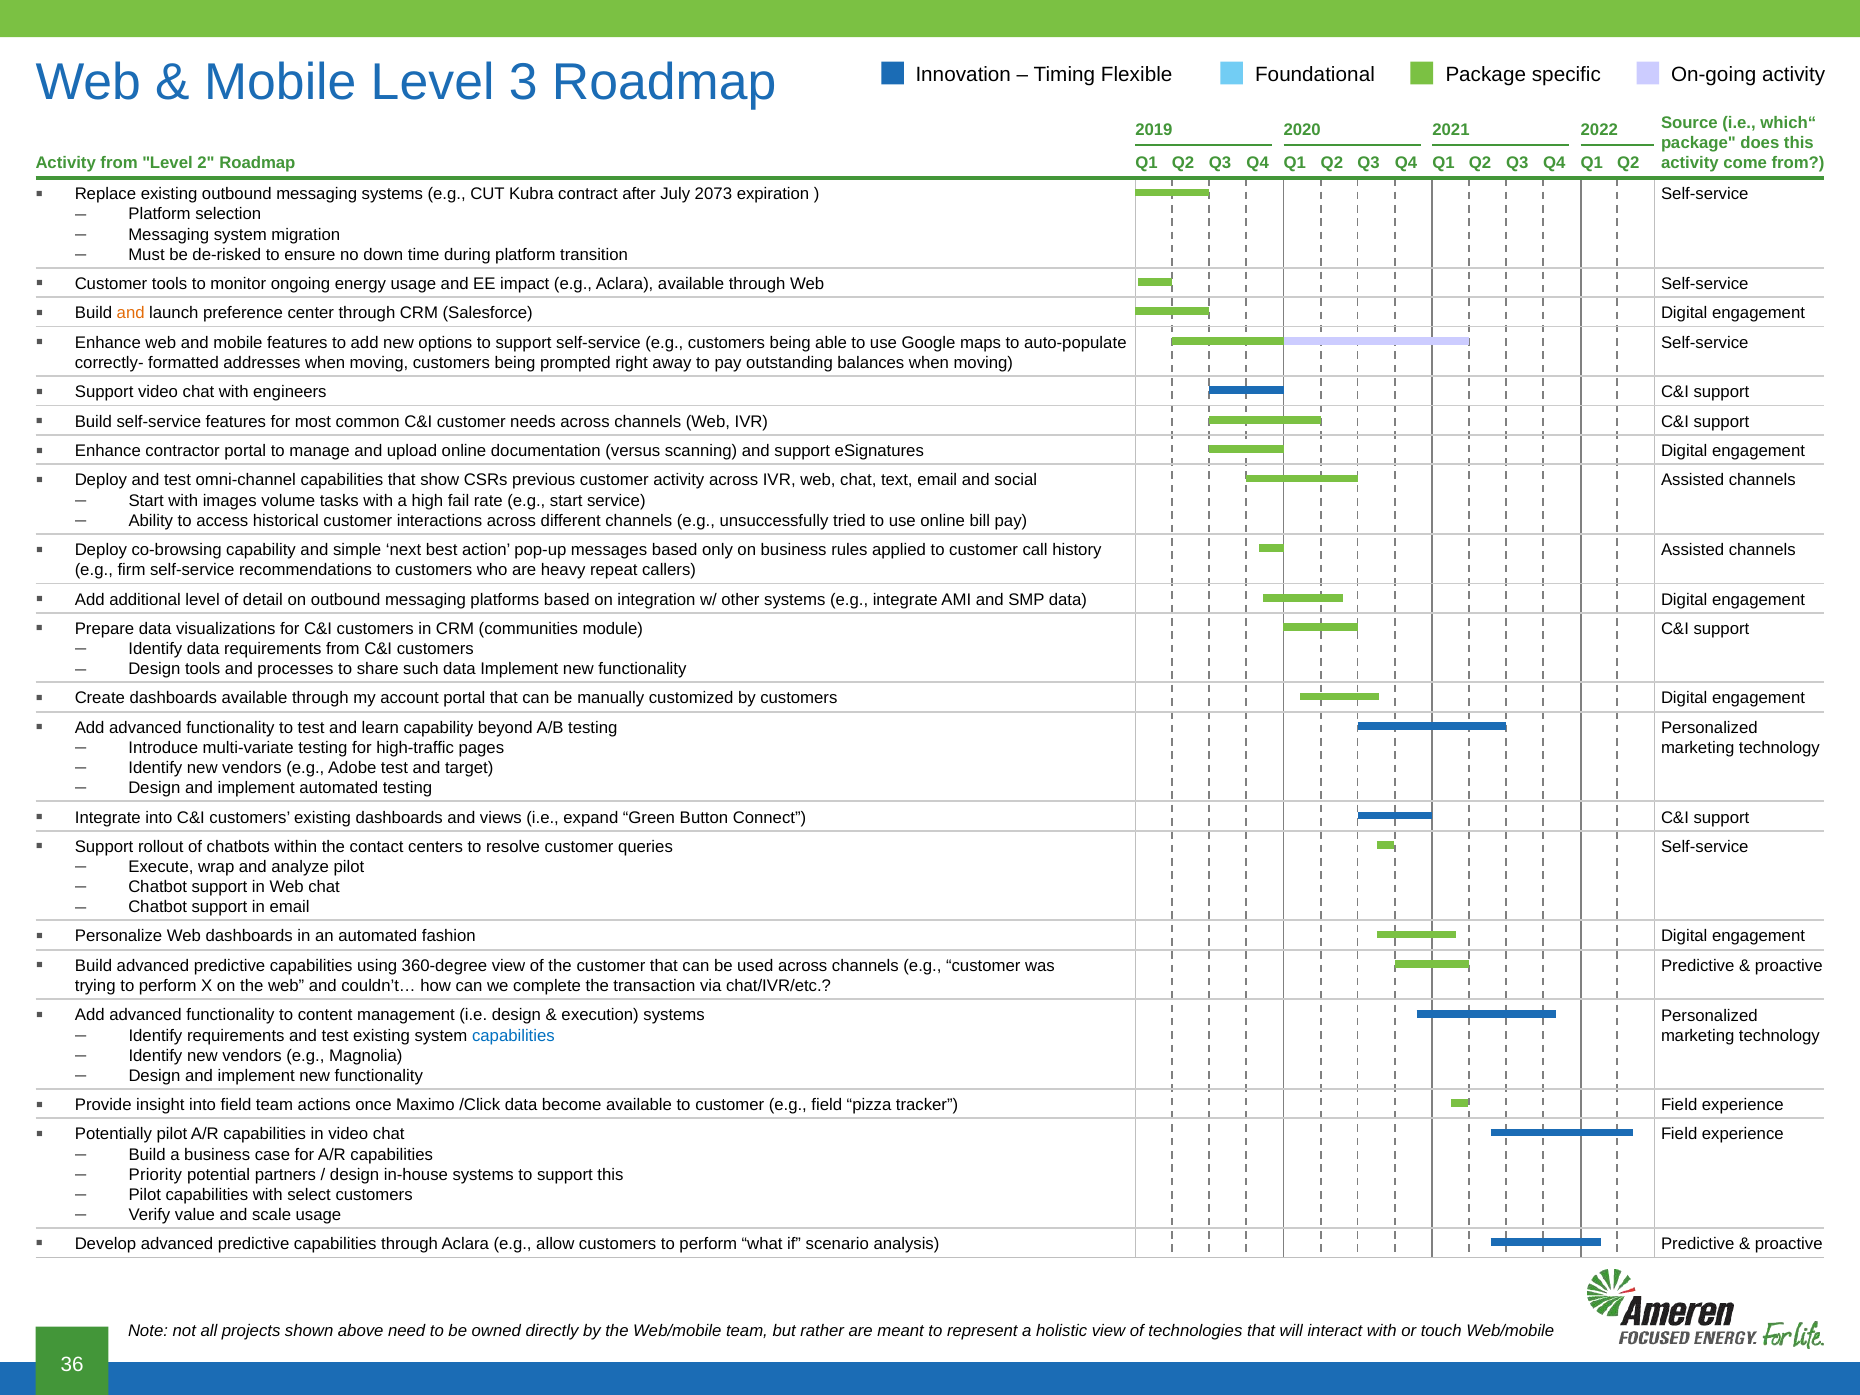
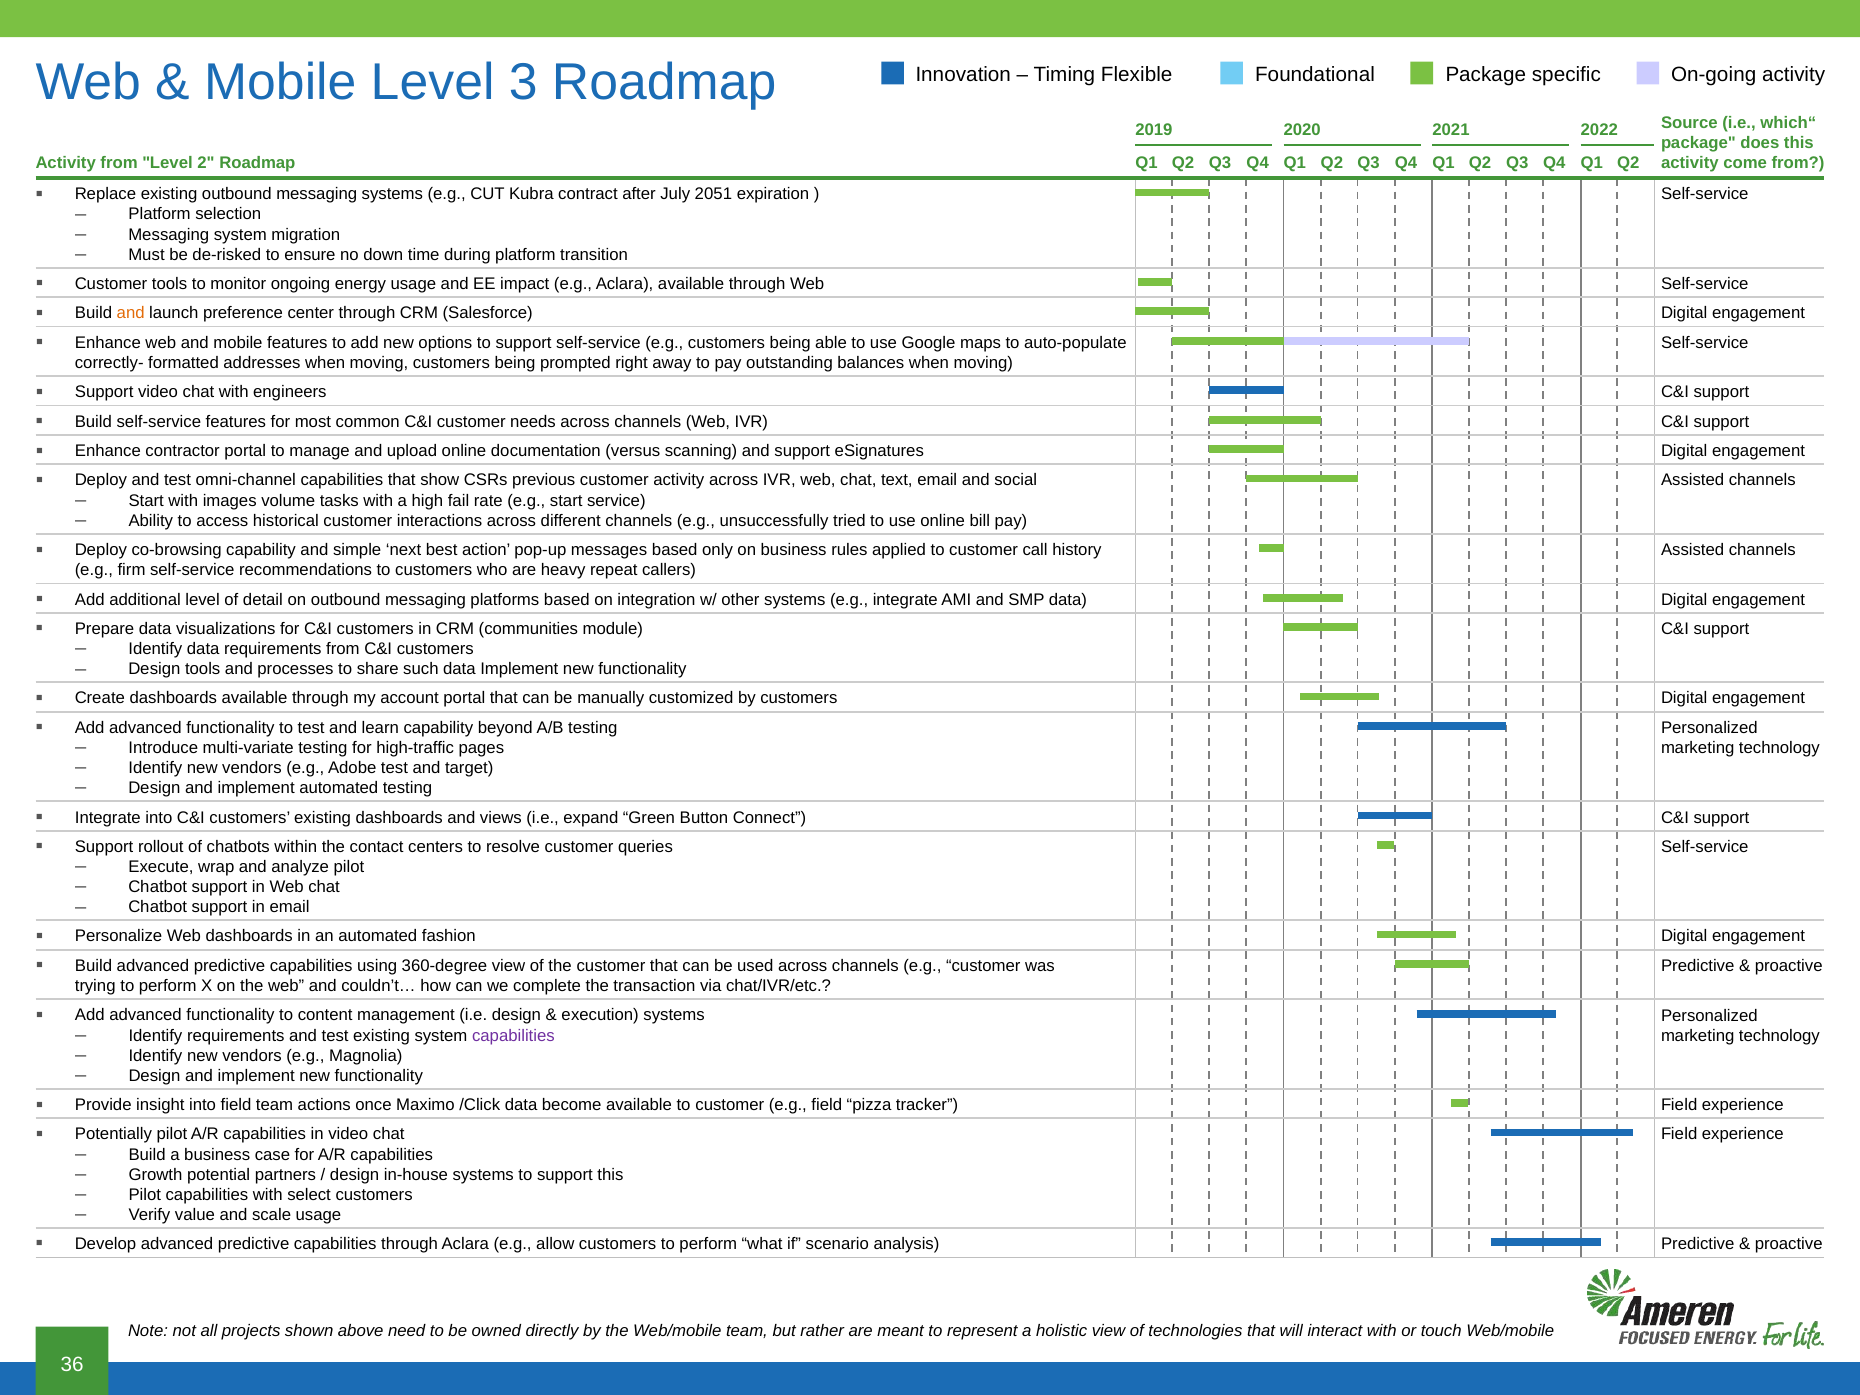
2073: 2073 -> 2051 (713, 194)
capabilities colour: blue -> purple (513, 1036)
Priority: Priority -> Growth (155, 1175)
